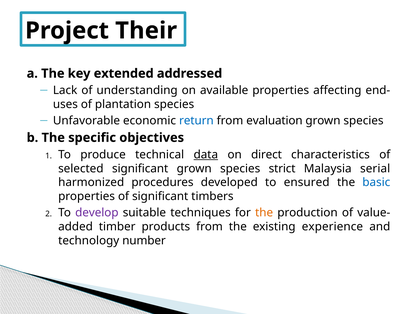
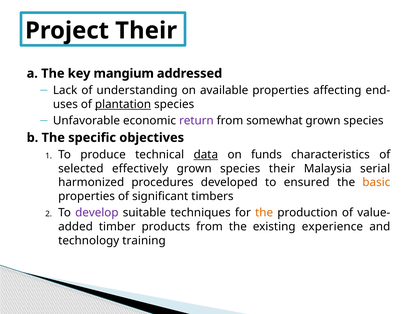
extended: extended -> mangium (124, 74)
plantation underline: none -> present (123, 104)
return colour: blue -> purple (196, 121)
evaluation: evaluation -> somewhat (274, 121)
direct: direct -> funds (266, 155)
selected significant: significant -> effectively (140, 169)
species strict: strict -> their (282, 169)
basic colour: blue -> orange (376, 183)
number: number -> training (144, 241)
